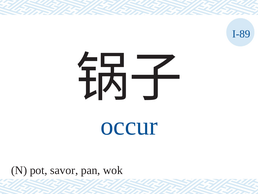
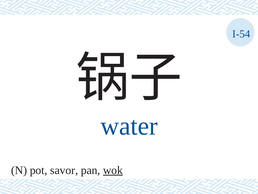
I-89: I-89 -> I-54 (241, 34)
occur: occur -> water (129, 126)
wok underline: none -> present (113, 170)
